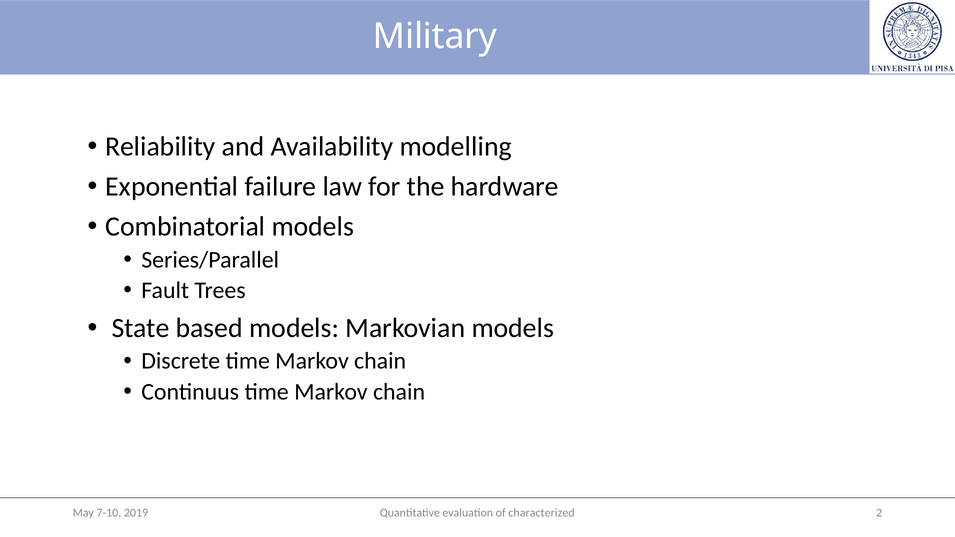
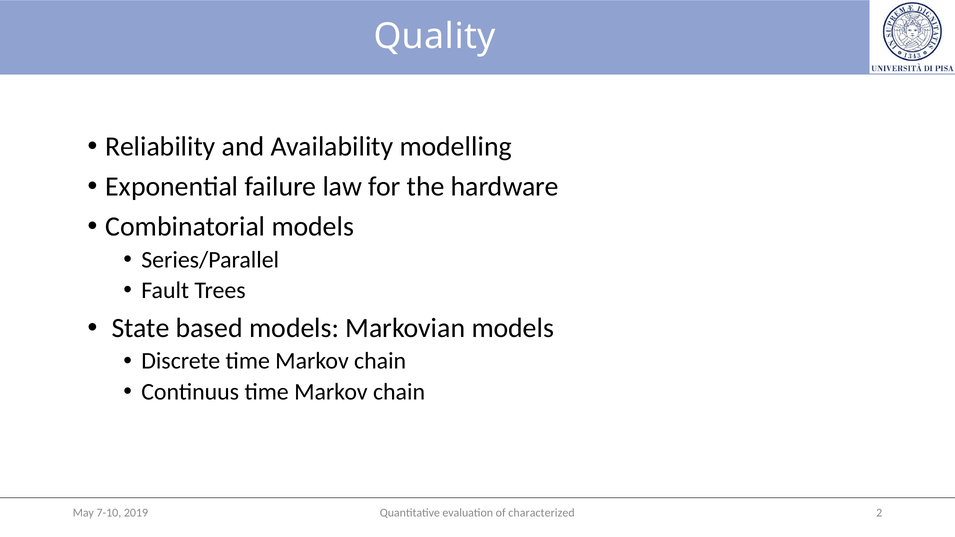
Military: Military -> Quality (435, 36)
